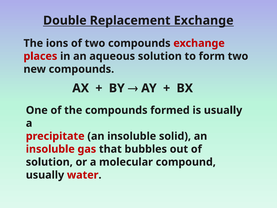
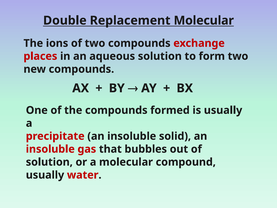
Replacement Exchange: Exchange -> Molecular (204, 20)
